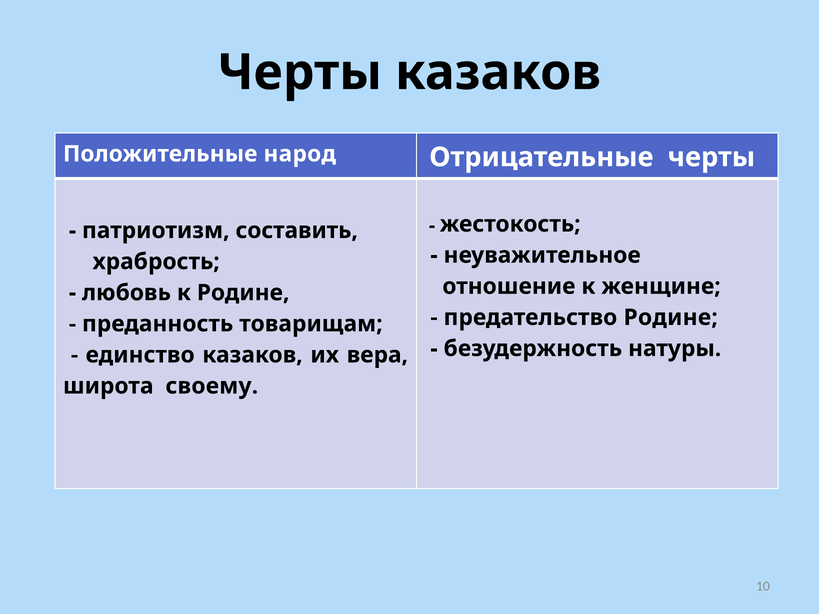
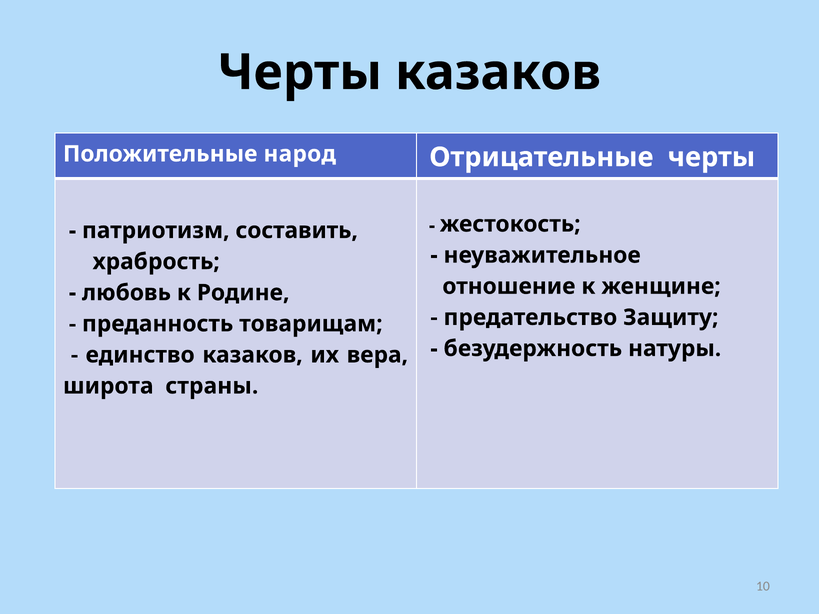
предательство Родине: Родине -> Защиту (671, 318)
своему: своему -> страны (212, 386)
